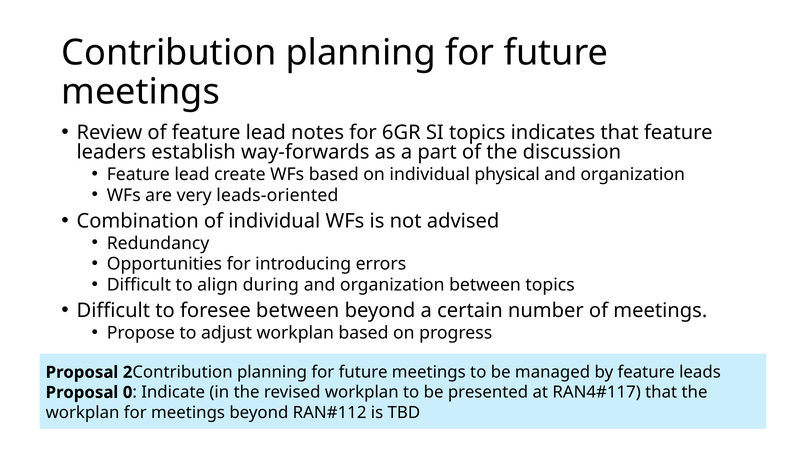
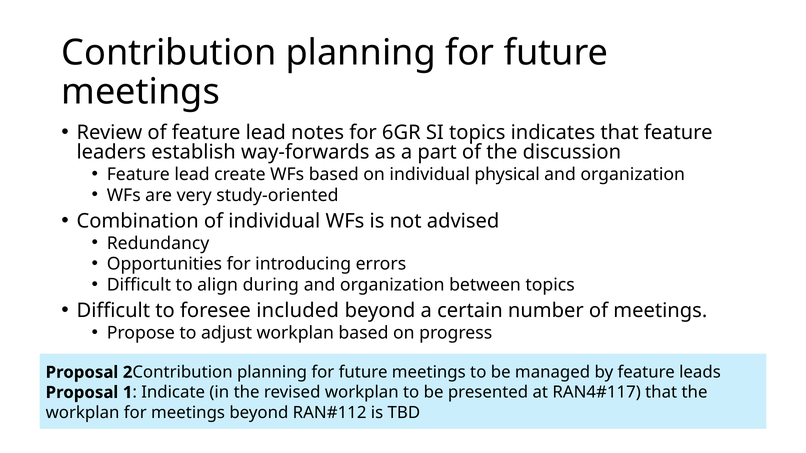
leads-oriented: leads-oriented -> study-oriented (277, 195)
foresee between: between -> included (298, 311)
0: 0 -> 1 (128, 393)
